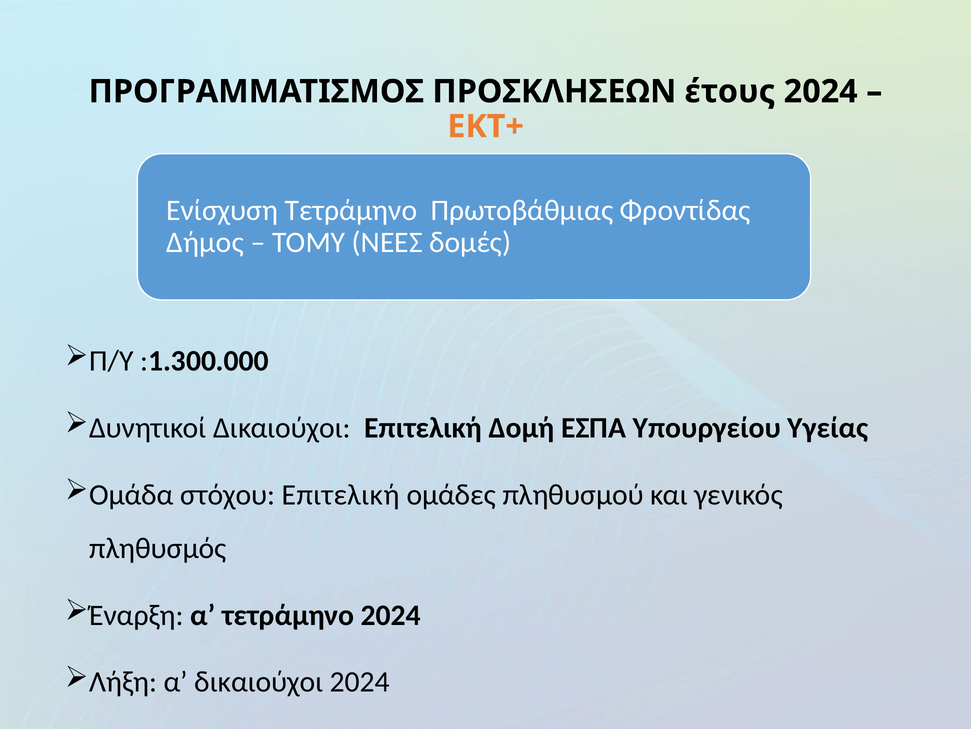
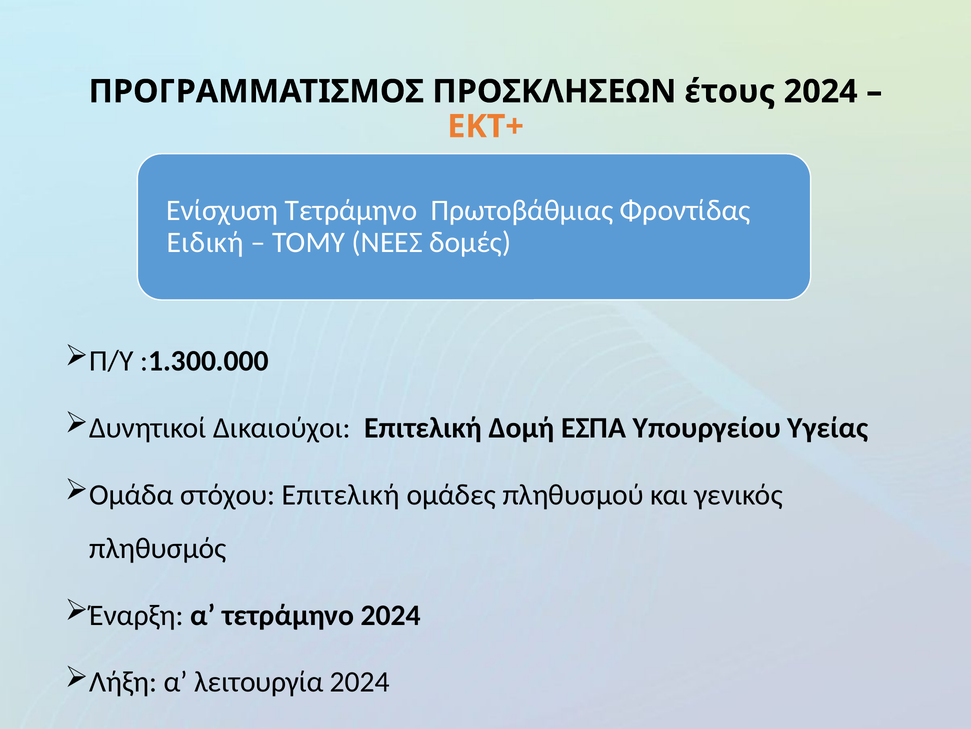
Δήμος: Δήμος -> Ειδική (205, 242)
α δικαιούχοι: δικαιούχοι -> λειτουργία (259, 681)
